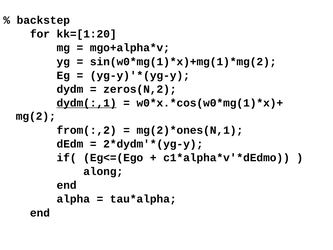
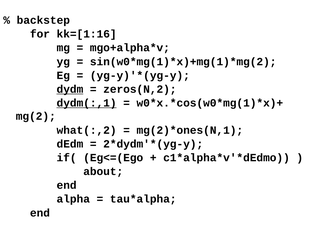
kk=[1:20: kk=[1:20 -> kk=[1:16 (87, 34)
dydm underline: none -> present (70, 89)
from(:,2: from(:,2 -> what(:,2 (87, 130)
along: along -> about (103, 171)
